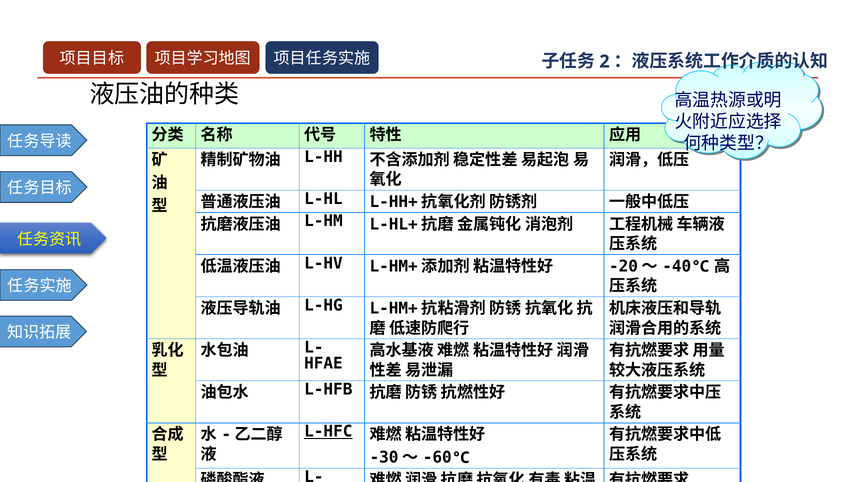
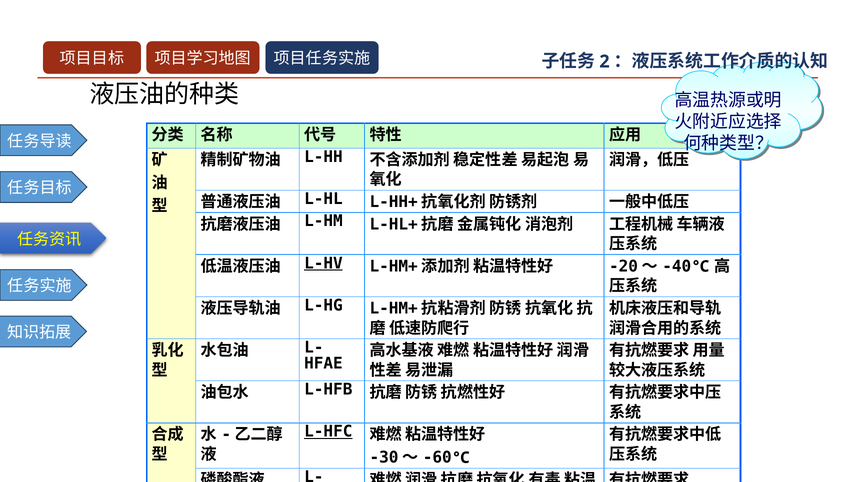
L-HV underline: none -> present (323, 263)
